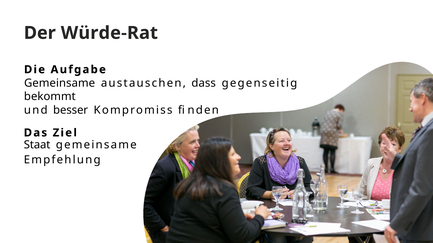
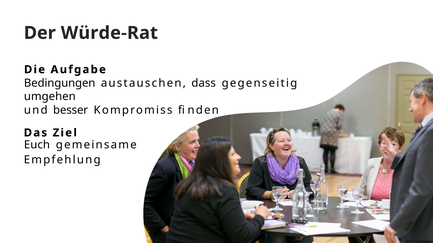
Gemeinsame: Gemeinsame -> Bedingungen (60, 83)
bekommt: bekommt -> umgehen (50, 97)
Staat: Staat -> Euch (37, 145)
